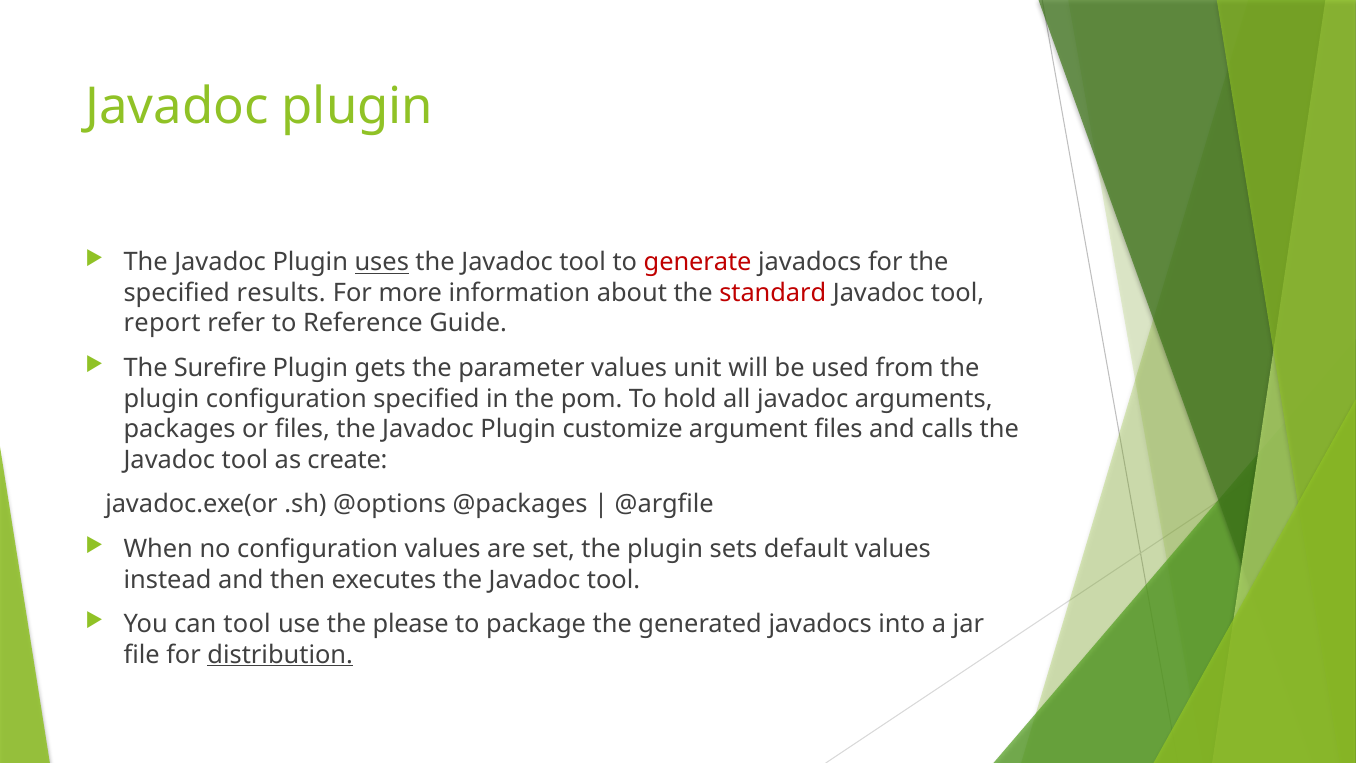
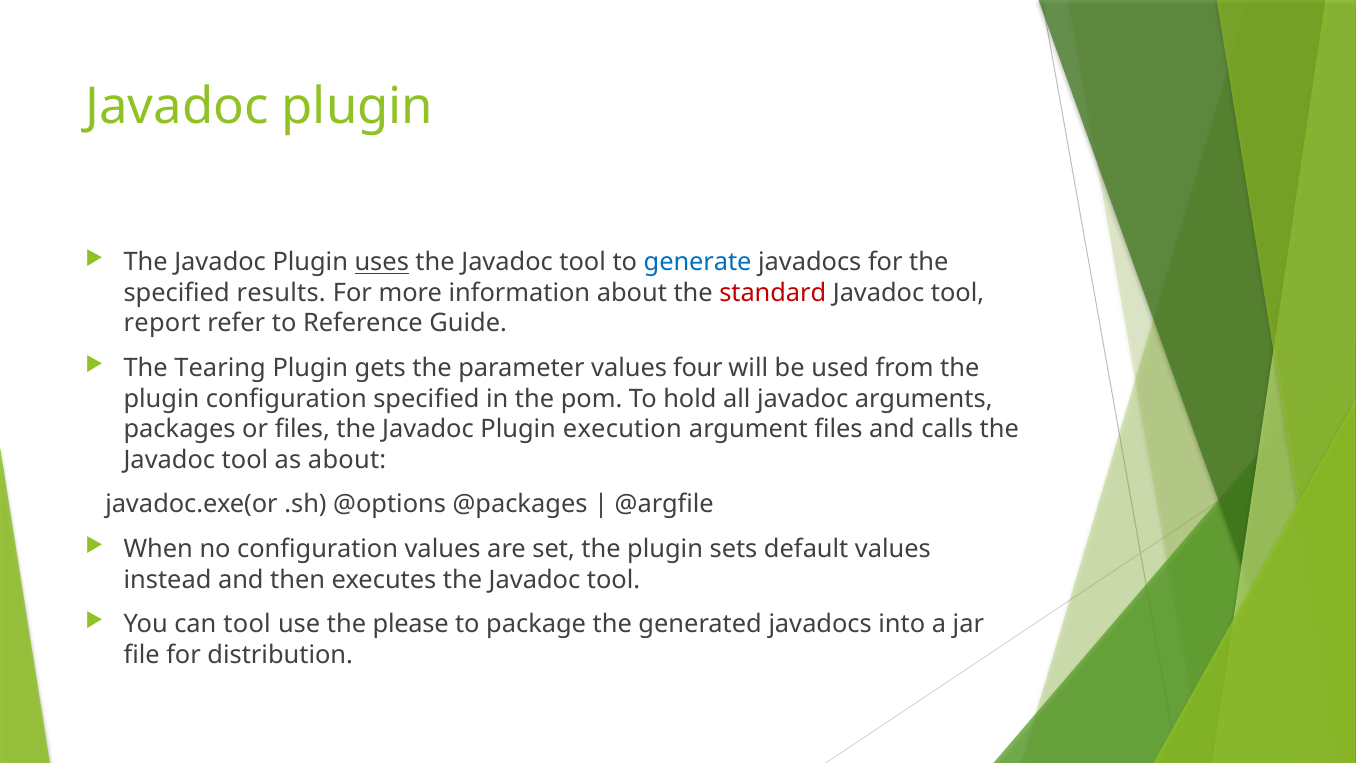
generate colour: red -> blue (698, 262)
Surefire: Surefire -> Tearing (220, 368)
unit: unit -> four (698, 368)
customize: customize -> execution (622, 429)
as create: create -> about (347, 460)
distribution underline: present -> none (280, 655)
